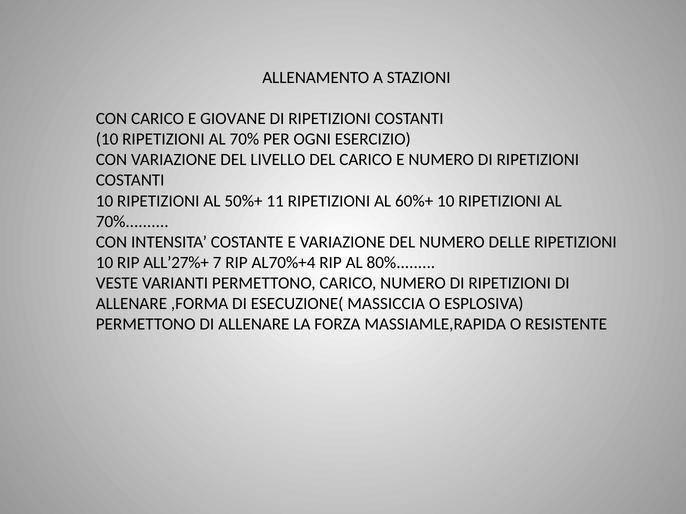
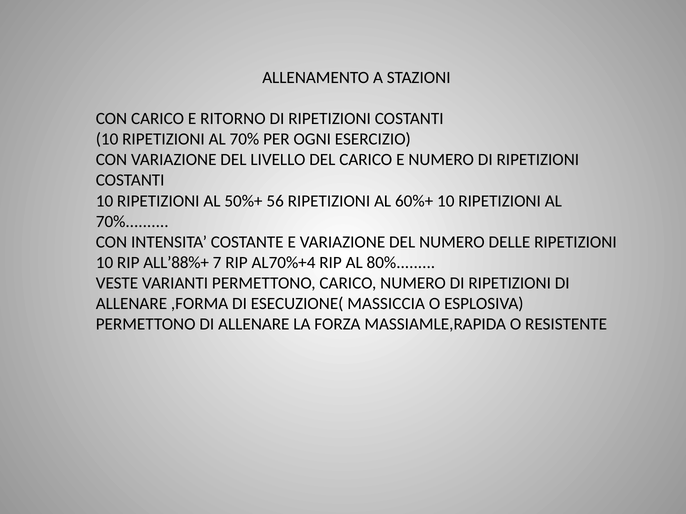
GIOVANE: GIOVANE -> RITORNO (233, 119)
11: 11 -> 56 (275, 201)
ALL’27%+: ALL’27%+ -> ALL’88%+ (176, 263)
